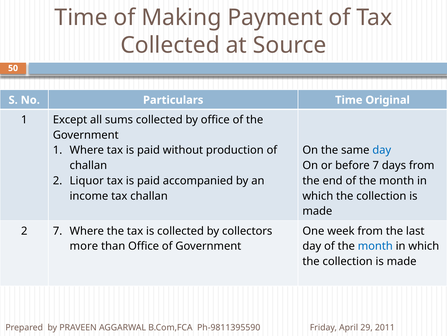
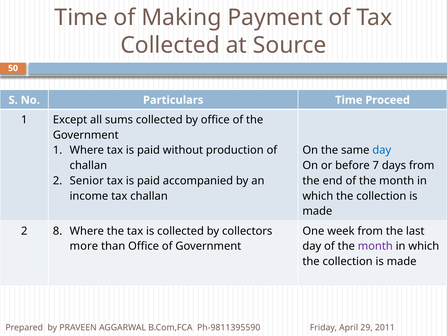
Original: Original -> Proceed (388, 100)
Liquor: Liquor -> Senior (87, 180)
2 7: 7 -> 8 (58, 230)
month colour: blue -> purple (375, 246)
